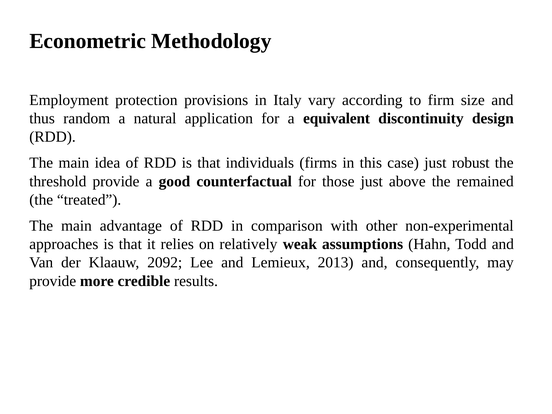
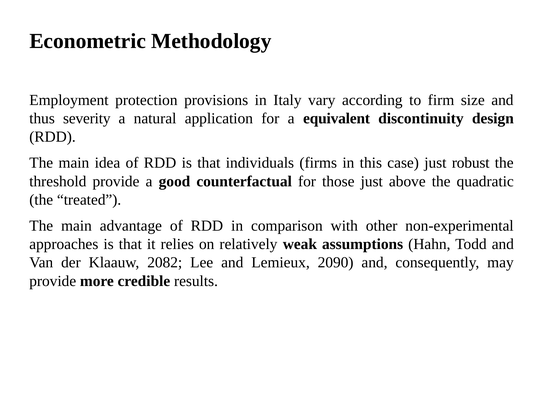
random: random -> severity (87, 118)
remained: remained -> quadratic (485, 181)
2092: 2092 -> 2082 (165, 263)
2013: 2013 -> 2090 (336, 263)
